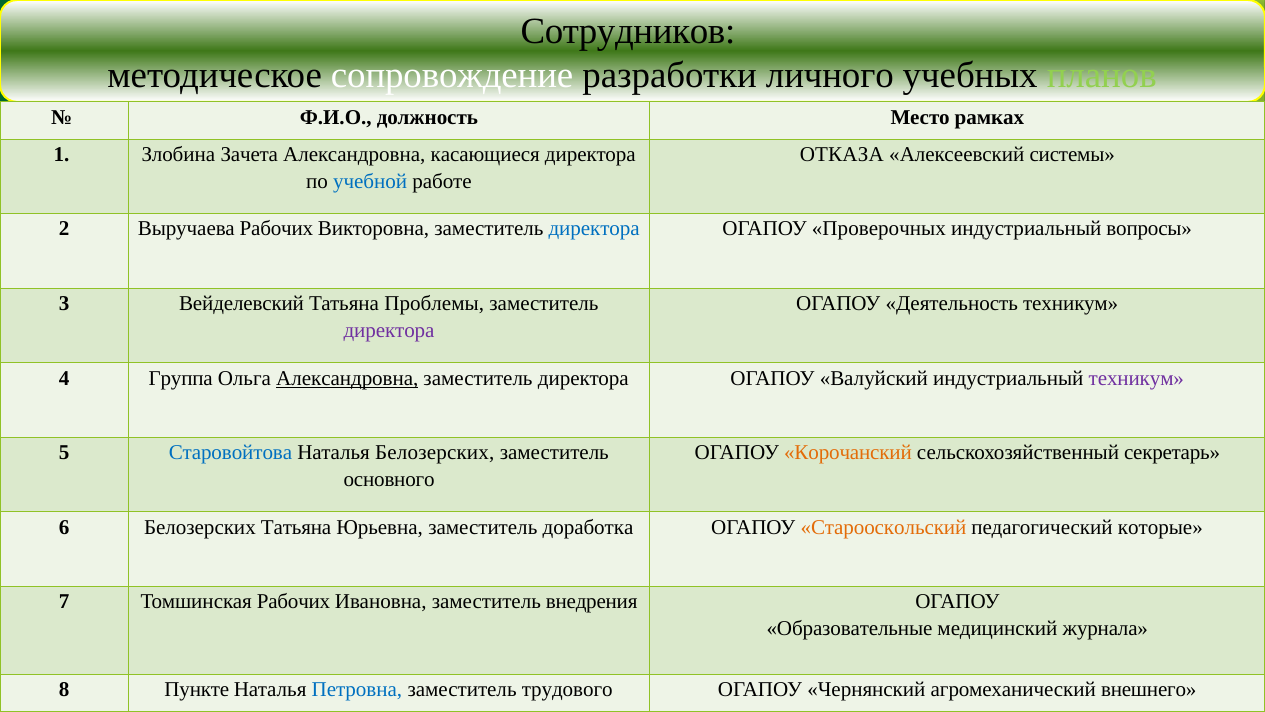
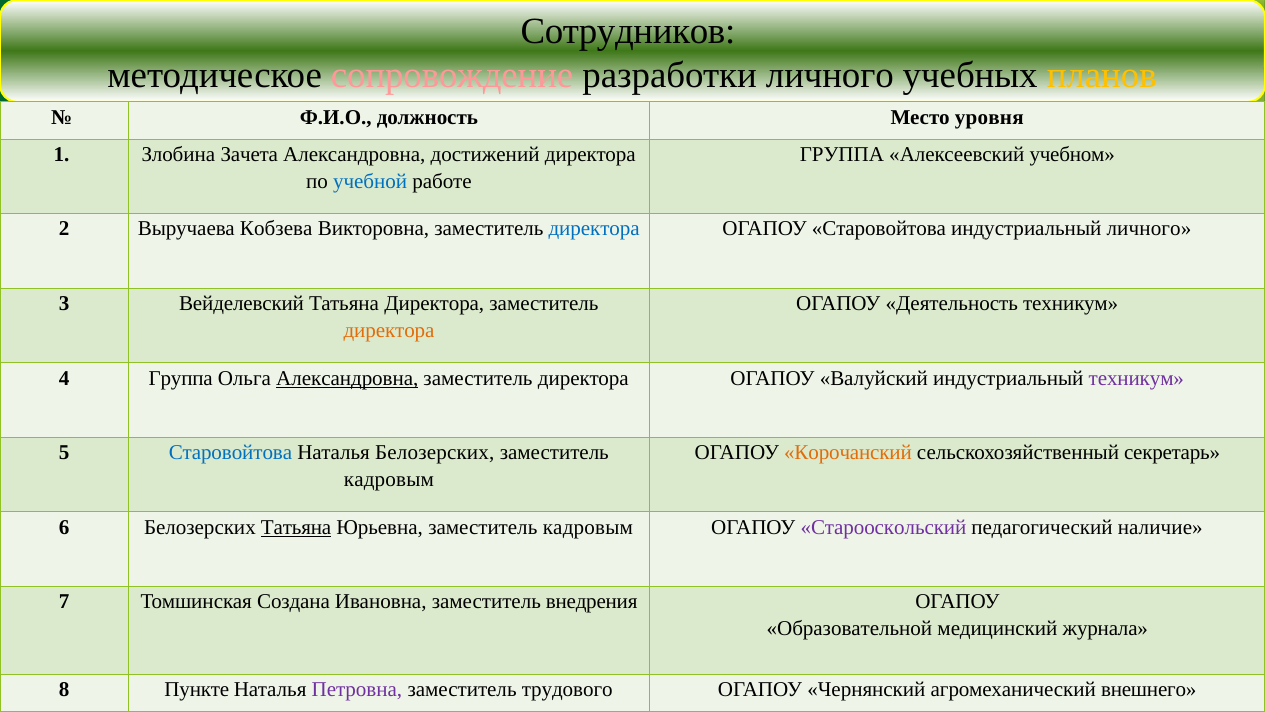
сопровождение colour: white -> pink (452, 76)
планов colour: light green -> yellow (1102, 76)
рамках: рамках -> уровня (989, 117)
касающиеся: касающиеся -> достижений (485, 154)
ОТКАЗА: ОТКАЗА -> ГРУППА (842, 154)
системы: системы -> учебном (1072, 154)
Выручаева Рабочих: Рабочих -> Кобзева (276, 229)
ОГАПОУ Проверочных: Проверочных -> Старовойтова (879, 229)
индустриальный вопросы: вопросы -> личного (1149, 229)
Татьяна Проблемы: Проблемы -> Директора (434, 303)
директора colour: purple -> orange (389, 330)
основного: основного -> кадровым (389, 479)
Татьяна underline: none -> present (296, 527)
Юрьевна заместитель доработка: доработка -> кадровым (588, 527)
Старооскольский colour: orange -> purple (883, 527)
которые: которые -> наличие (1160, 527)
Томшинская Рабочих: Рабочих -> Создана (294, 601)
Образовательные: Образовательные -> Образовательной (849, 628)
Петровна colour: blue -> purple (357, 690)
